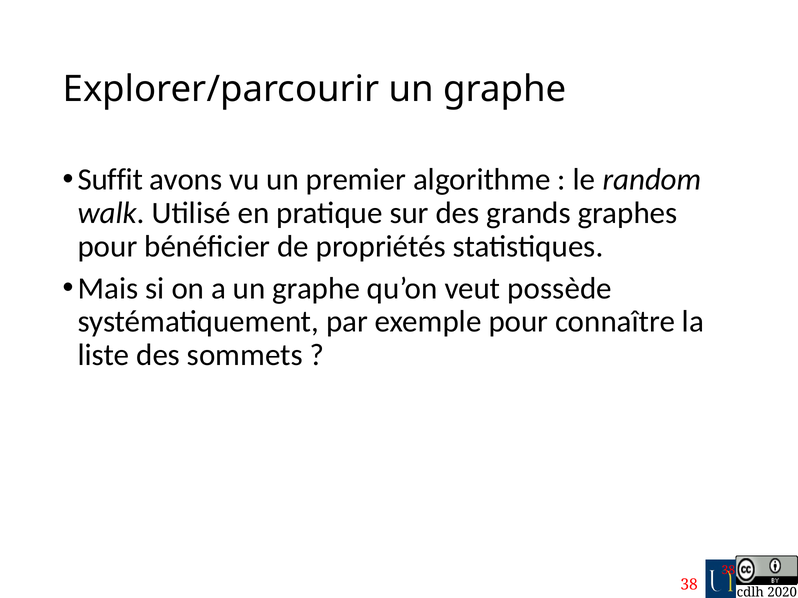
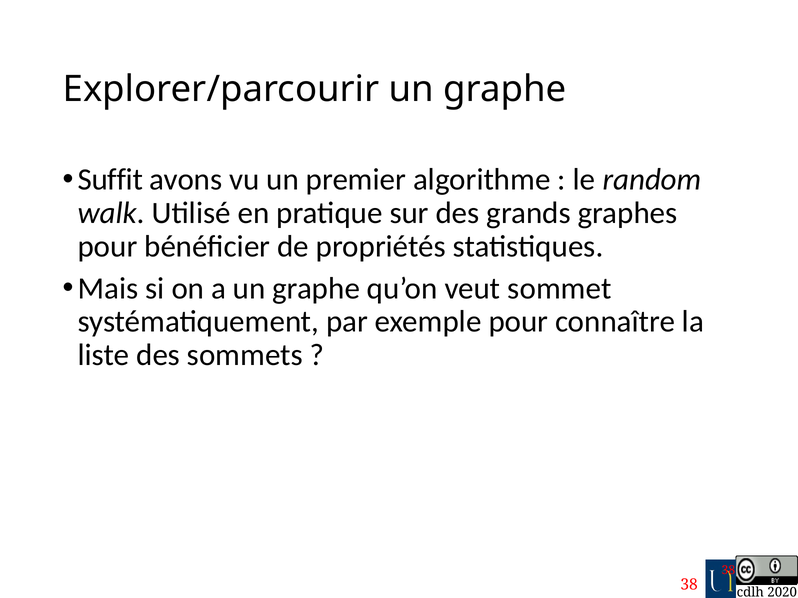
possède: possède -> sommet (560, 289)
